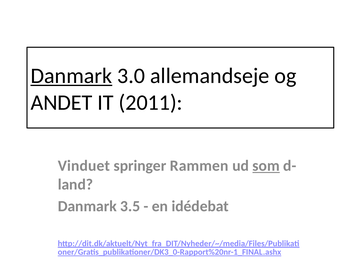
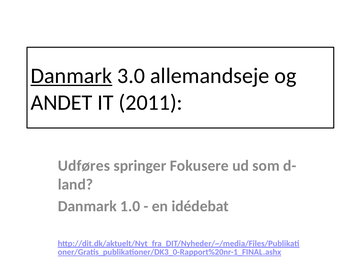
Vinduet: Vinduet -> Udføres (84, 166)
Rammen: Rammen -> Fokusere (199, 166)
som underline: present -> none (266, 166)
3.5: 3.5 -> 1.0 (130, 206)
